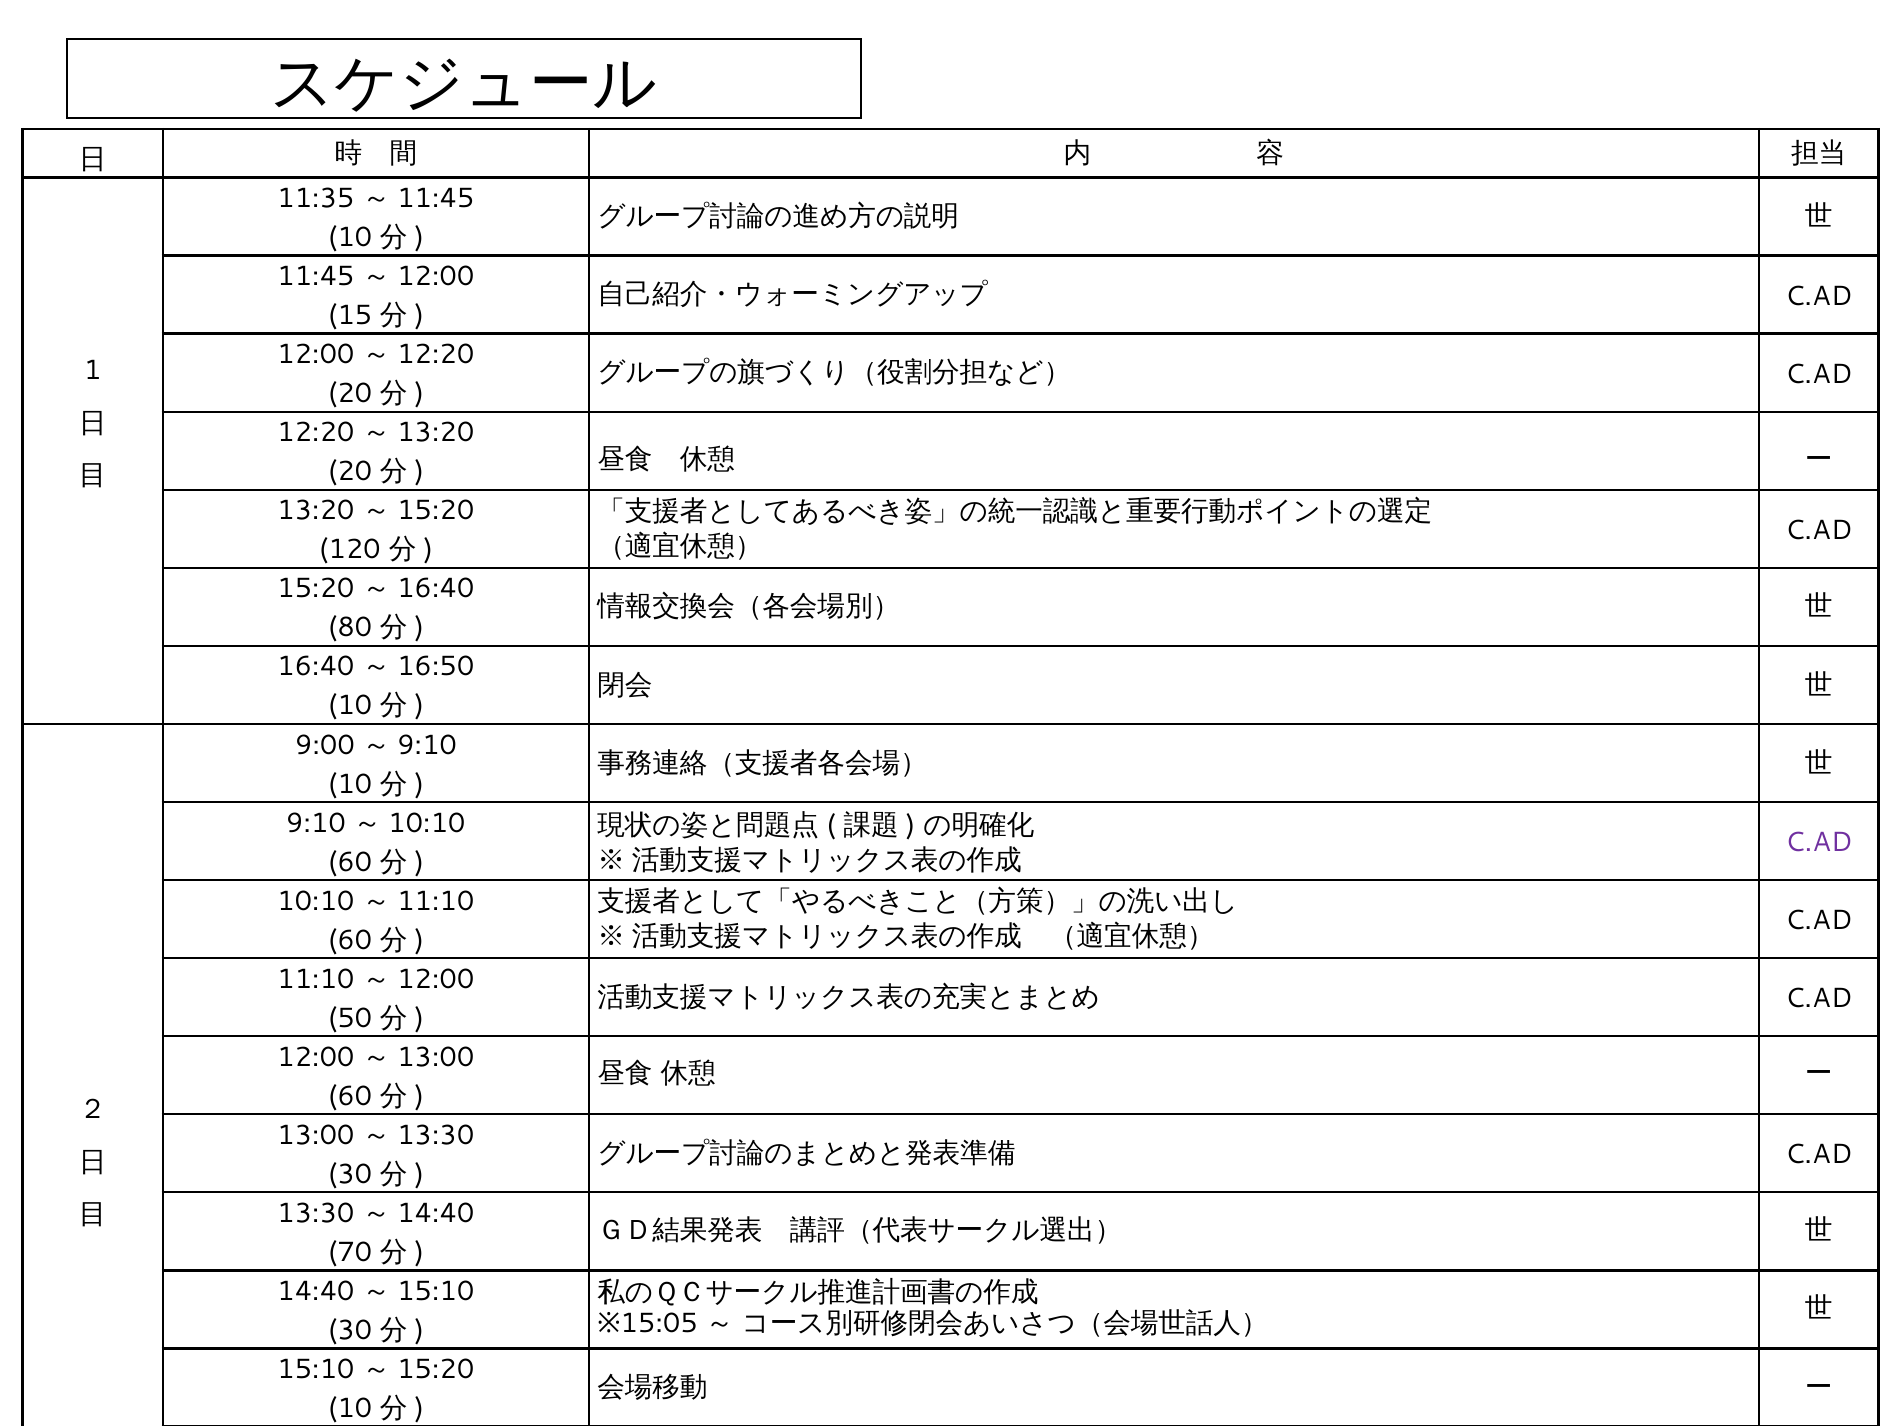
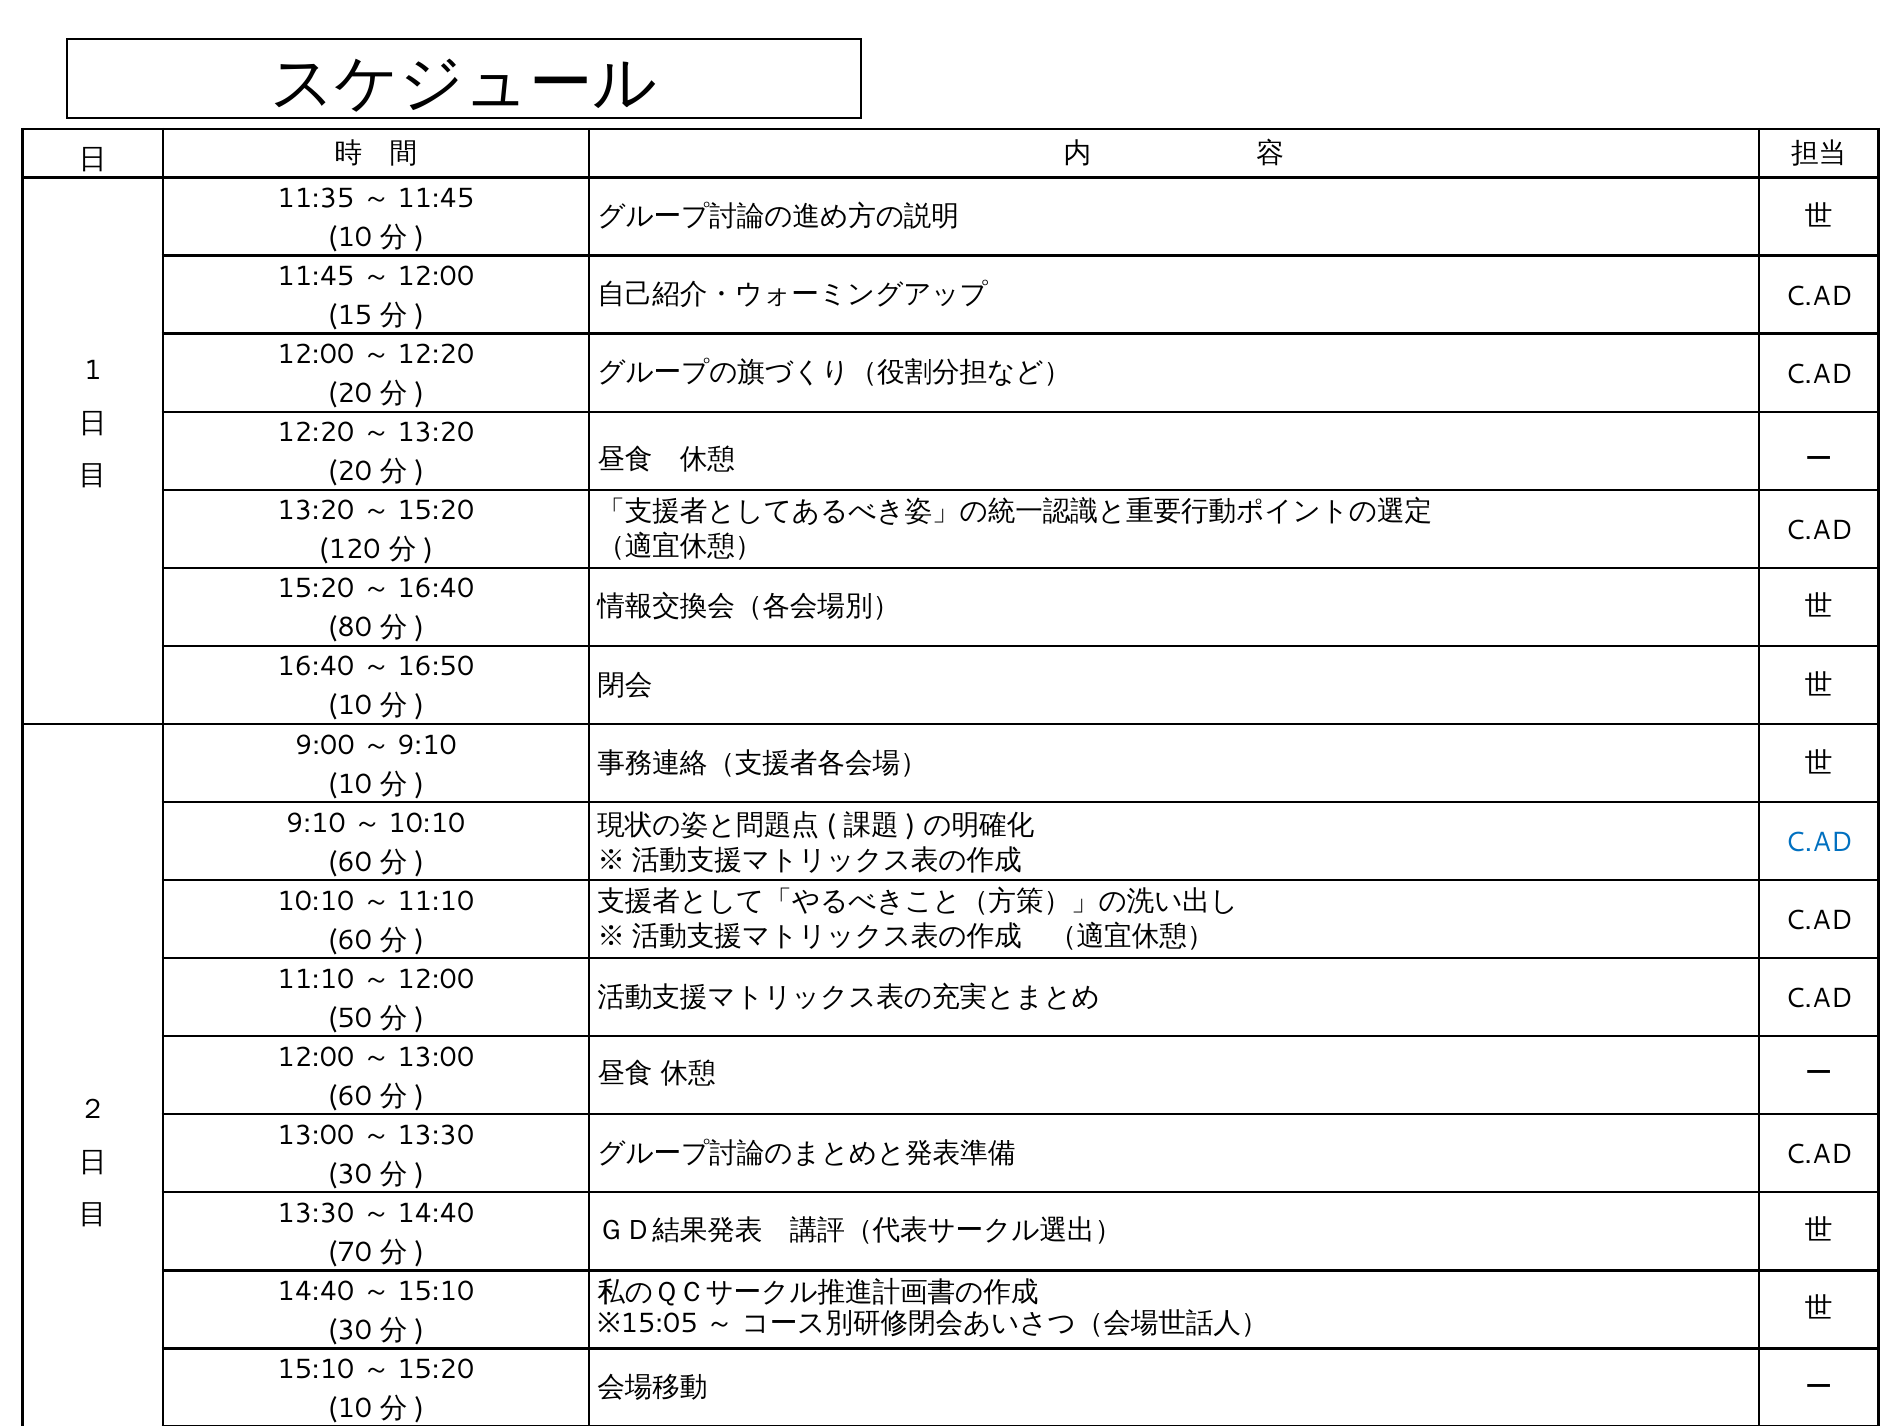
C.AD colour: purple -> blue (1819, 842)
